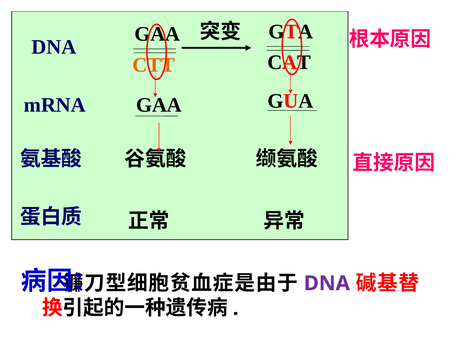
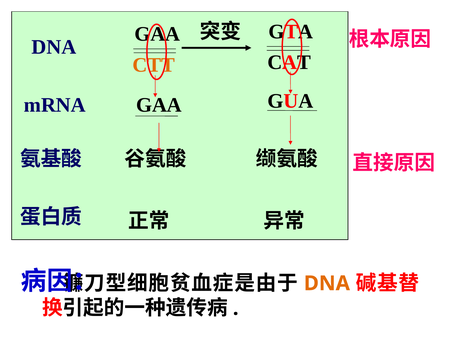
DNA colour: purple -> orange (327, 283)
